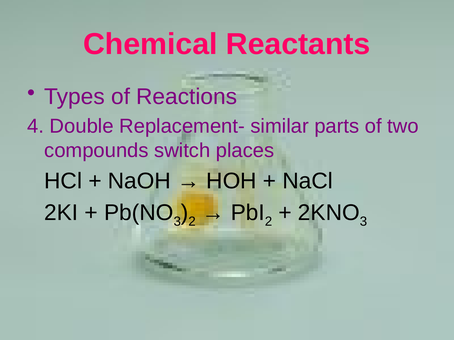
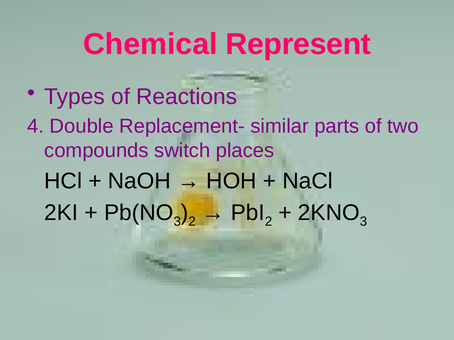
Reactants: Reactants -> Represent (298, 44)
